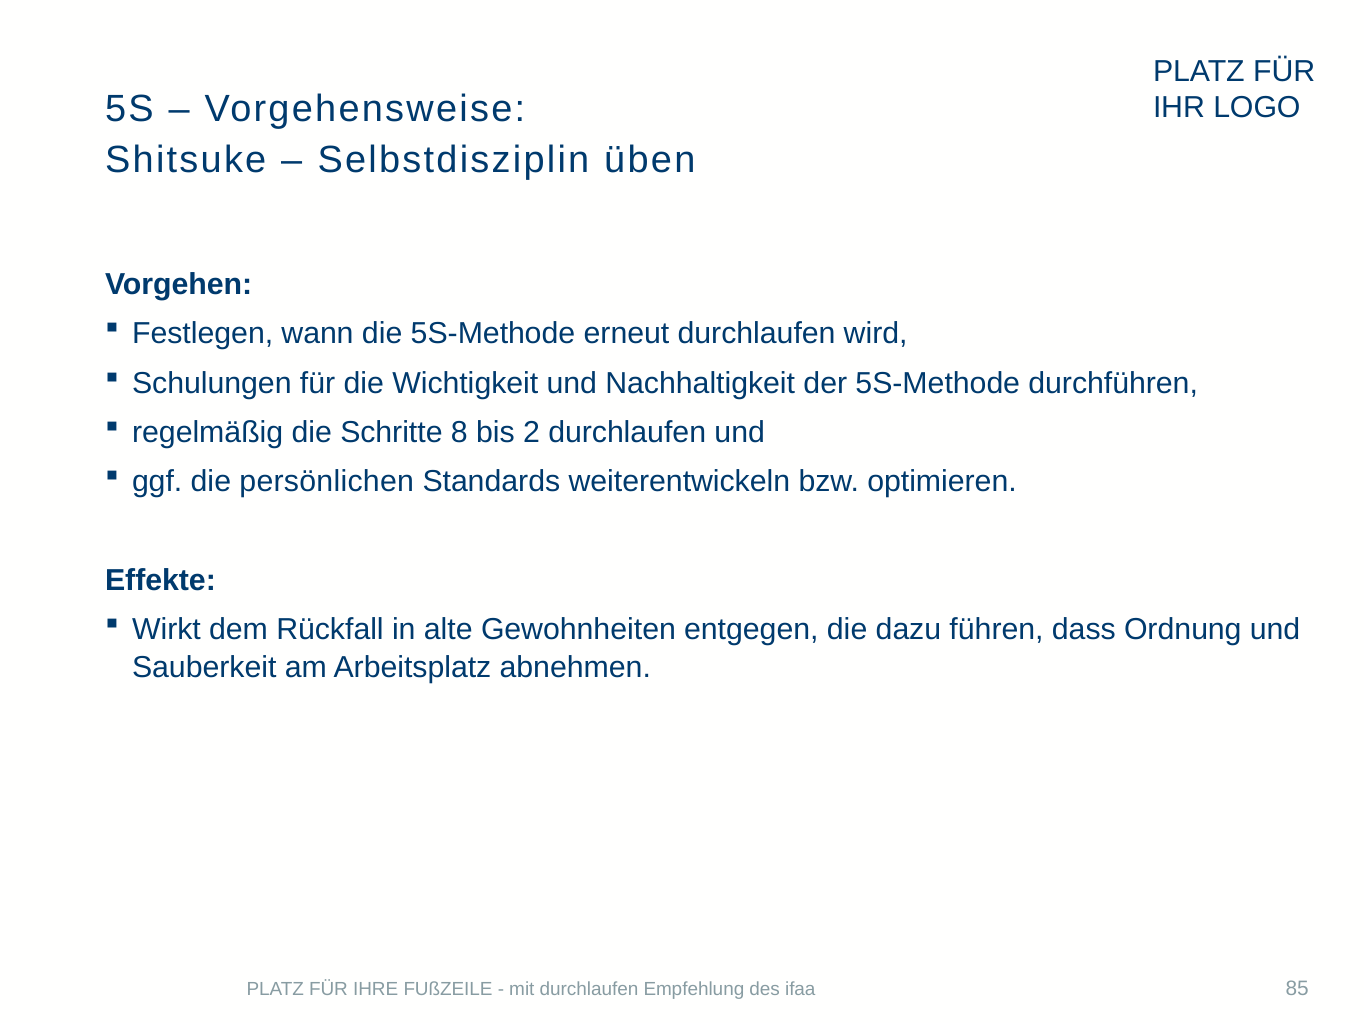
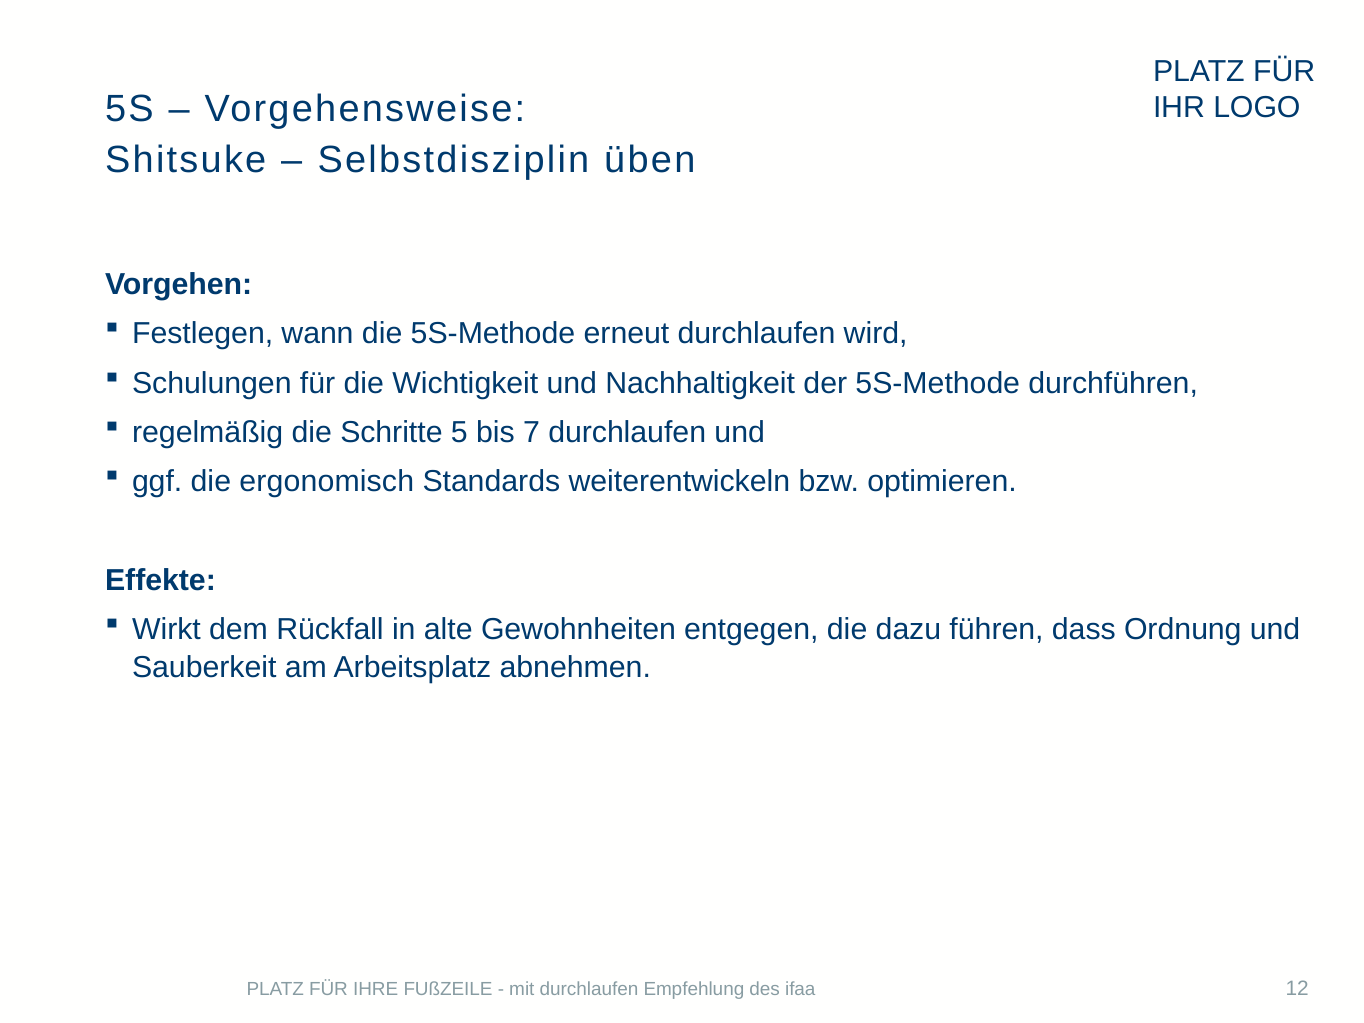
8: 8 -> 5 (459, 432)
2: 2 -> 7 (532, 432)
persönlichen: persönlichen -> ergonomisch (327, 482)
85: 85 -> 12 (1297, 989)
